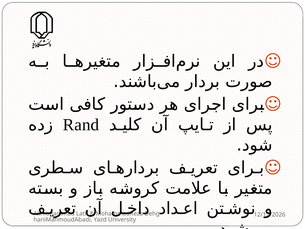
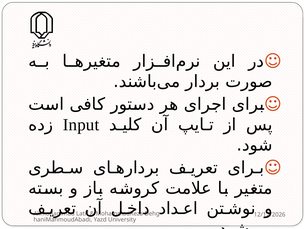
Rand: Rand -> Input (81, 125)
